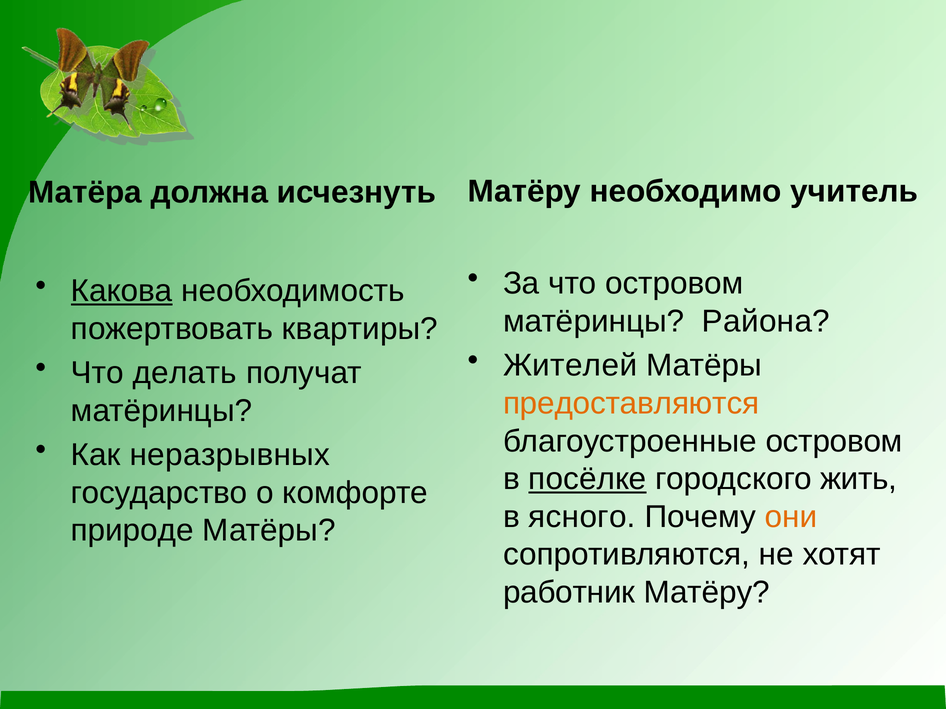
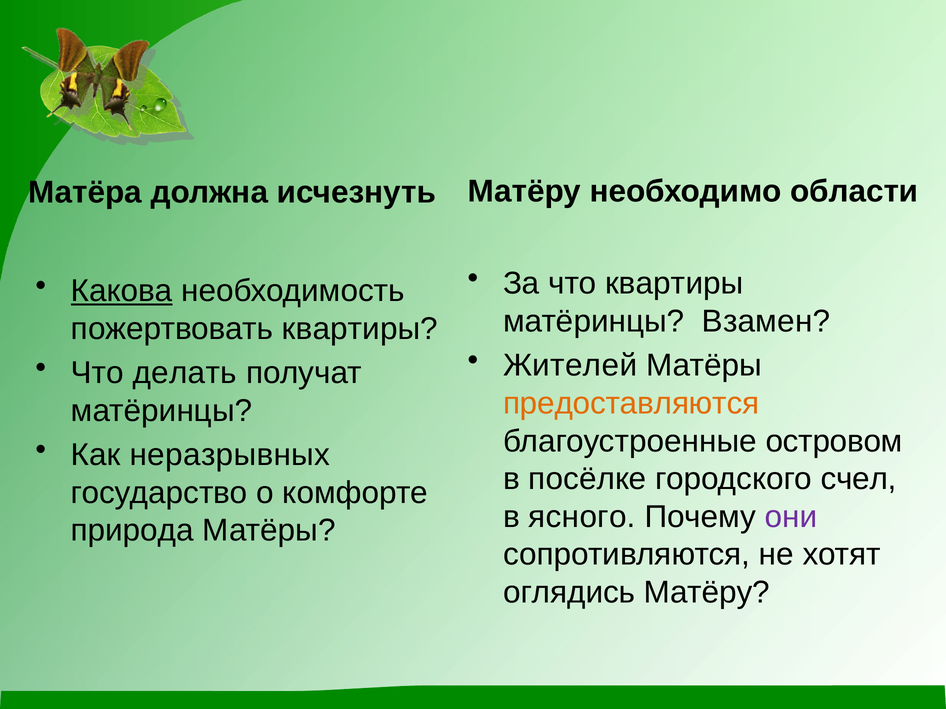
учитель: учитель -> области (854, 192)
что островом: островом -> квартиры (674, 284)
Района: Района -> Взамен (766, 322)
посёлке underline: present -> none (587, 479)
жить: жить -> счел (859, 479)
они colour: orange -> purple (791, 517)
природе: природе -> природа (132, 531)
работник: работник -> оглядись (569, 593)
